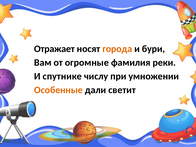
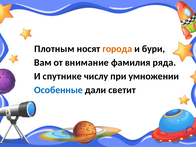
Отражает: Отражает -> Плотным (54, 49)
огромные: огромные -> внимание (87, 63)
реки: реки -> ряда (164, 63)
Особенные colour: orange -> blue (58, 90)
